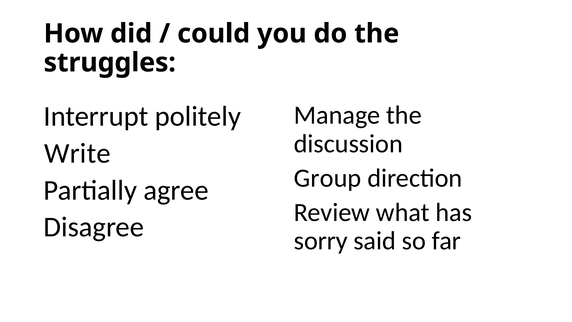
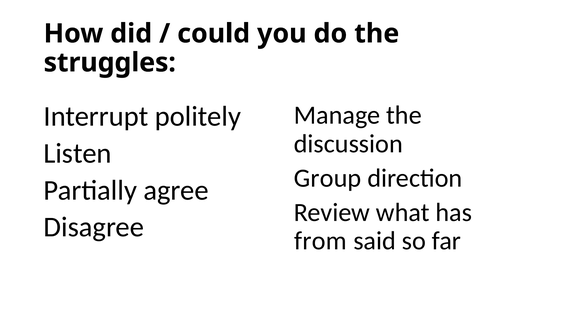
Write: Write -> Listen (78, 153)
sorry: sorry -> from (321, 241)
